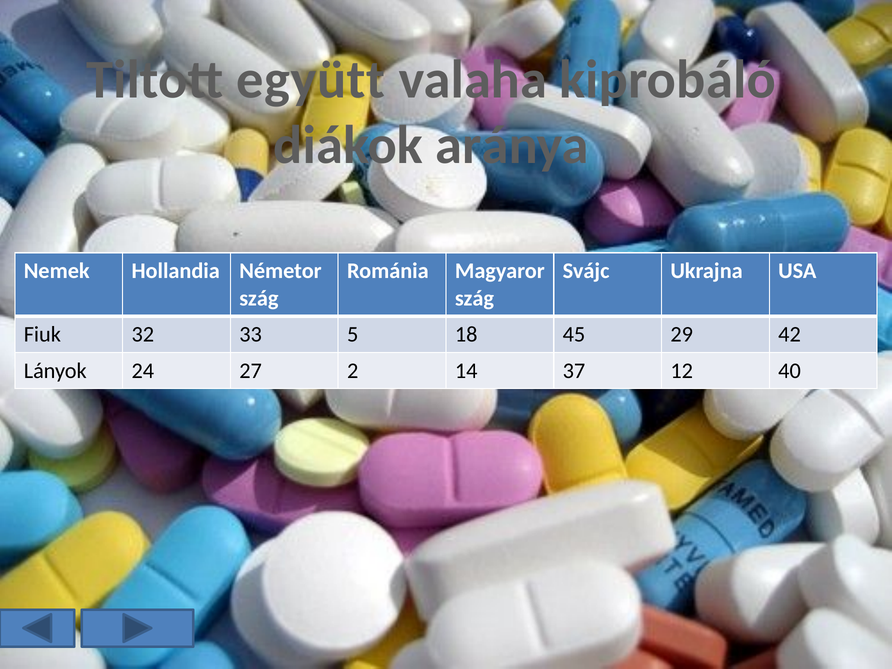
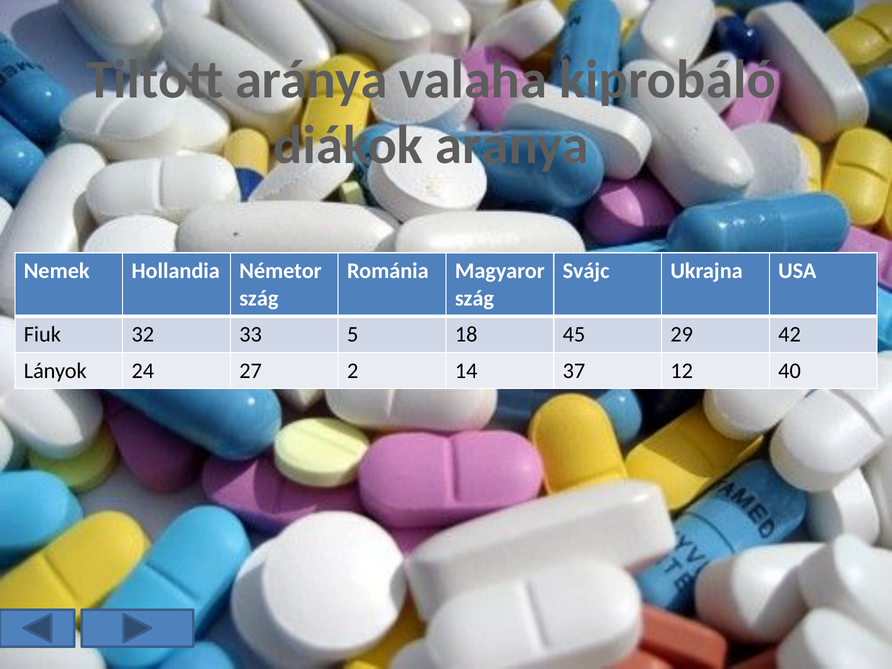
Tiltott együtt: együtt -> aránya (311, 80)
